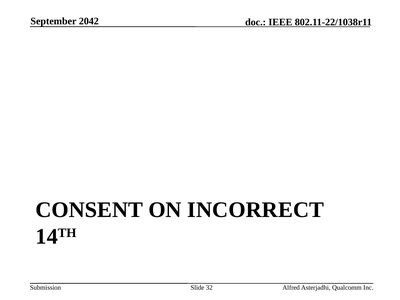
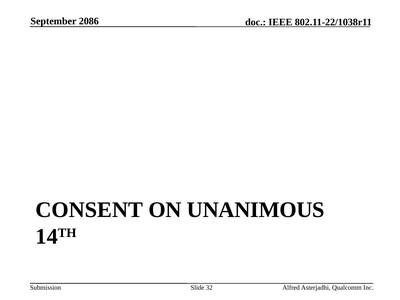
2042: 2042 -> 2086 (89, 21)
INCORRECT: INCORRECT -> UNANIMOUS (256, 210)
